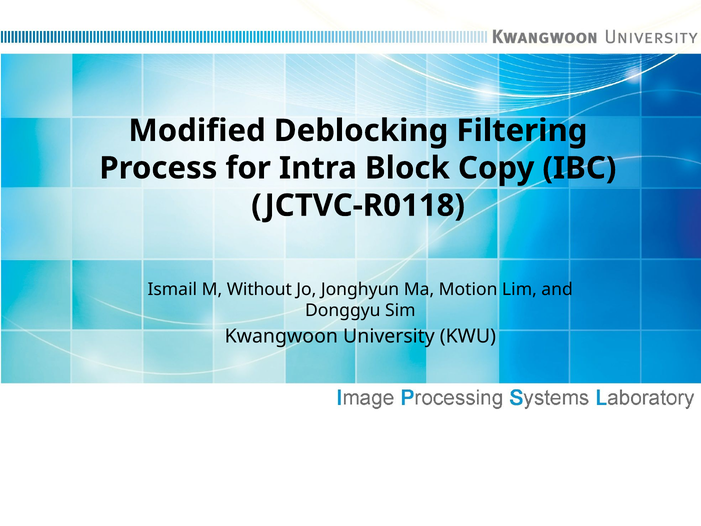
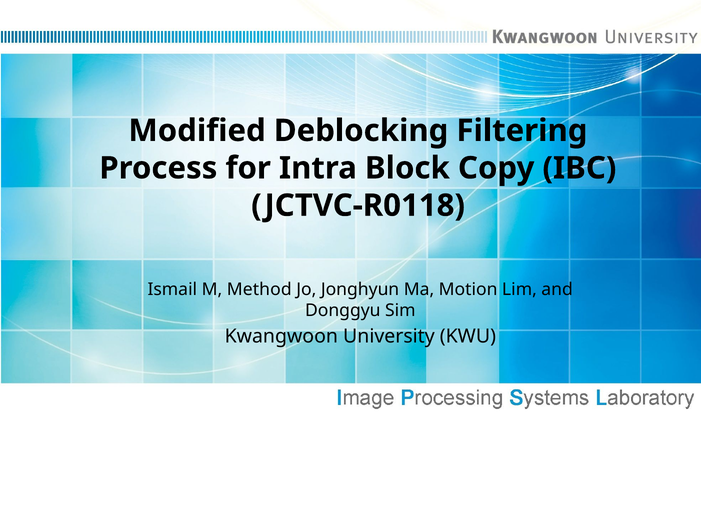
Without: Without -> Method (259, 289)
